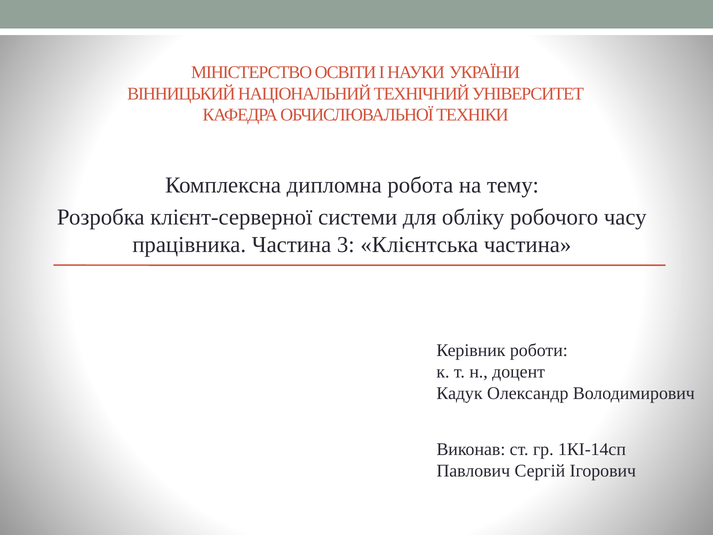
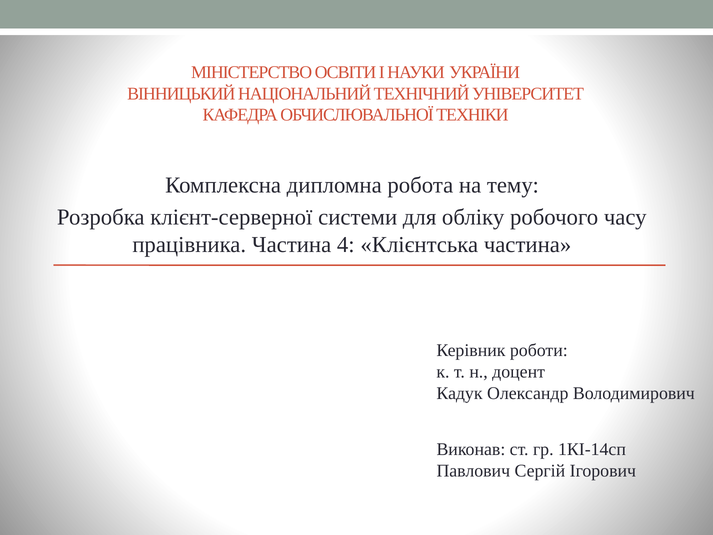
3: 3 -> 4 (346, 245)
